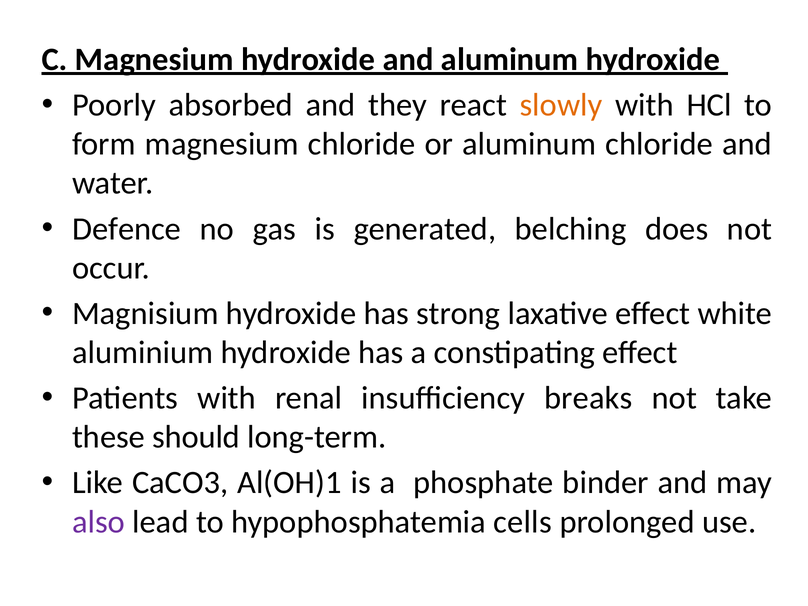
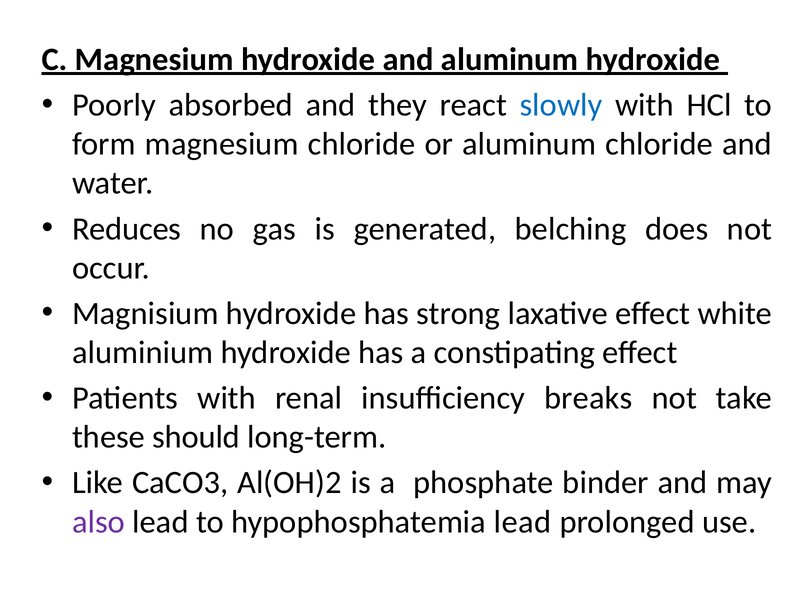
slowly colour: orange -> blue (561, 105)
Defence: Defence -> Reduces (127, 229)
Al(OH)1: Al(OH)1 -> Al(OH)2 (289, 483)
hypophosphatemia cells: cells -> lead (523, 522)
